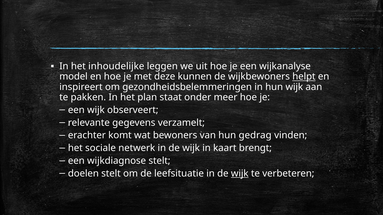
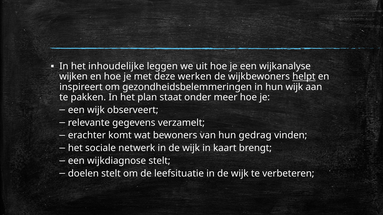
model: model -> wijken (74, 77)
kunnen: kunnen -> werken (195, 77)
wijk underline: present -> none (240, 174)
